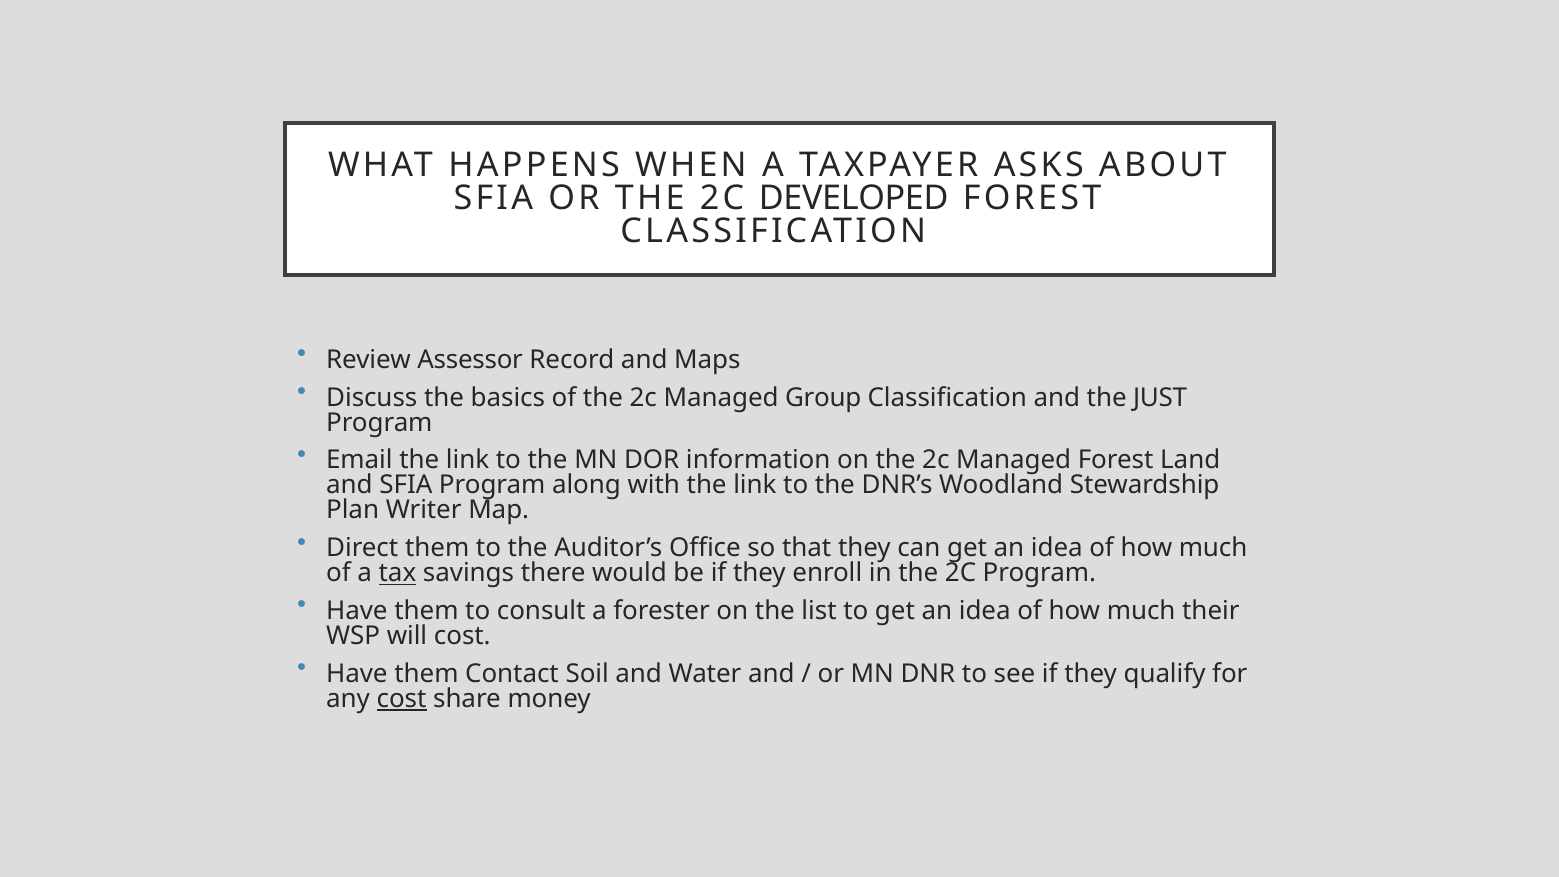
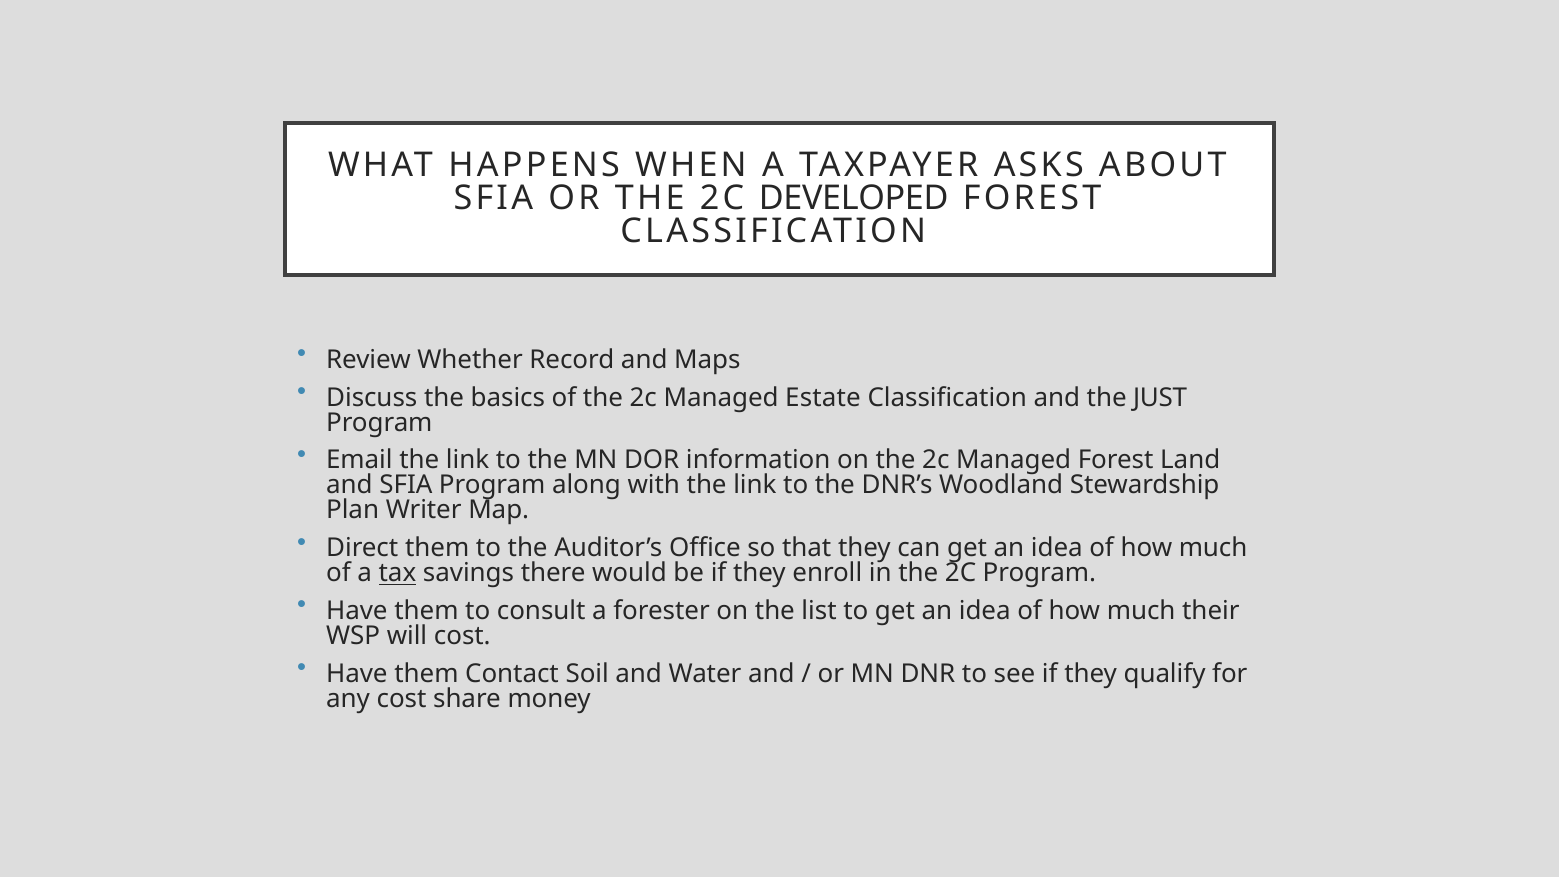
Assessor: Assessor -> Whether (470, 360)
Group: Group -> Estate (823, 397)
cost underline: present -> none (402, 699)
